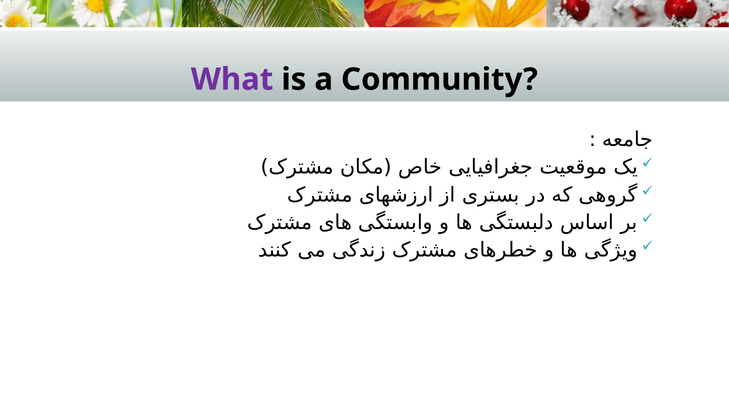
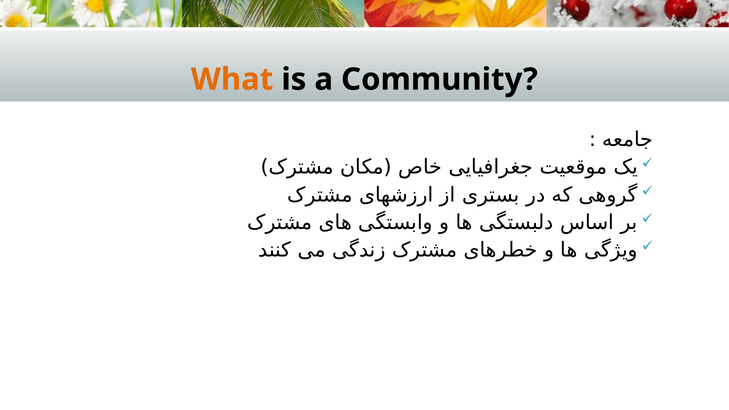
What colour: purple -> orange (232, 79)
